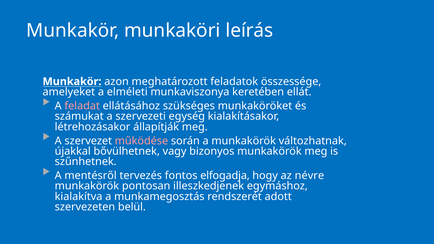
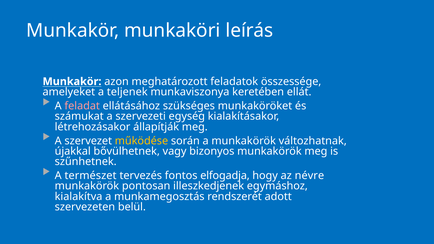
elméleti: elméleti -> teljenek (127, 92)
működése colour: pink -> yellow (141, 141)
mentésről: mentésről -> természet (91, 176)
